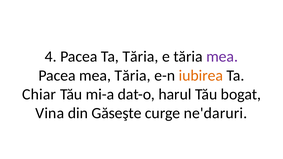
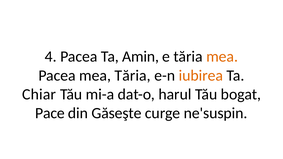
Ta Tăria: Tăria -> Amin (141, 57)
mea colour: purple -> orange (222, 57)
Vina: Vina -> Pace (50, 113)
ne'daruri: ne'daruri -> ne'suspin (216, 113)
